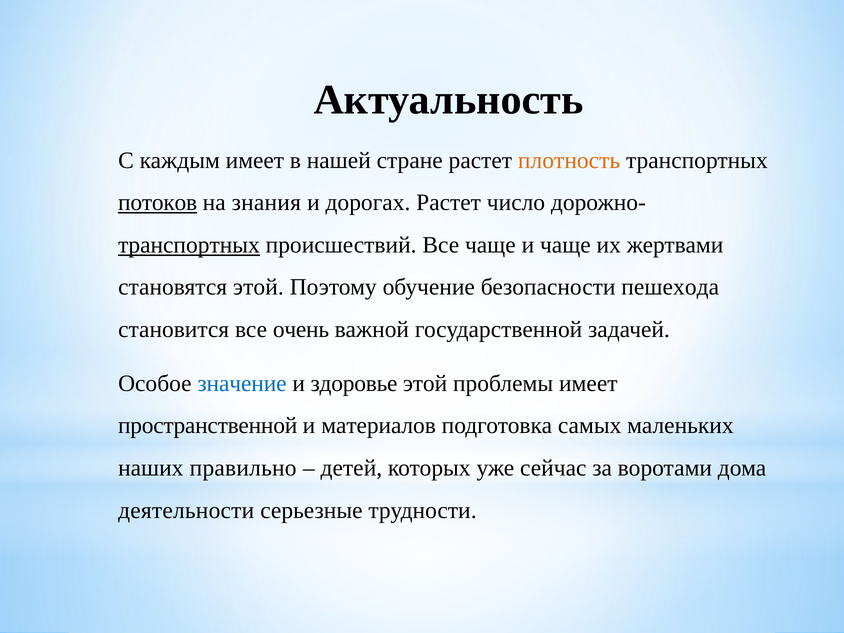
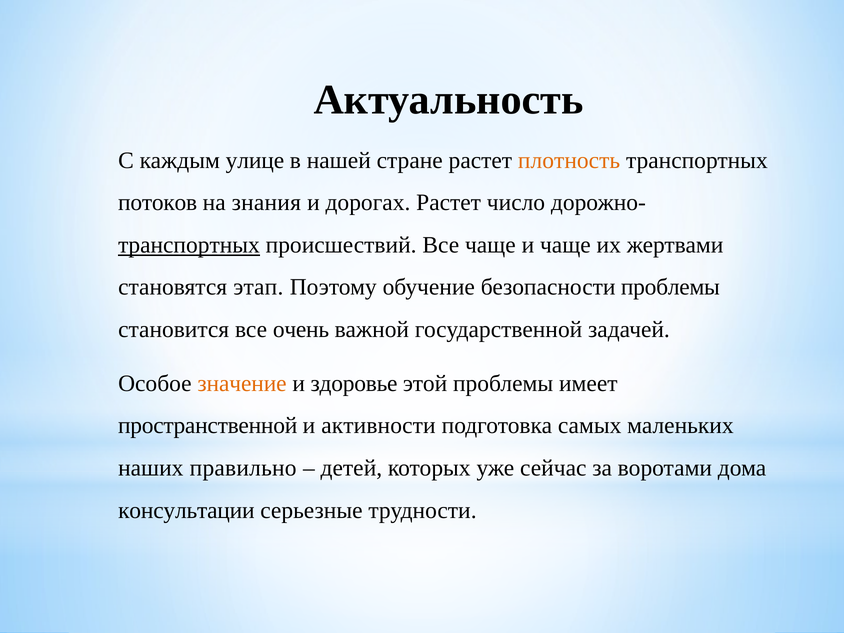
каждым имеет: имеет -> улице (255, 160)
потоков underline: present -> none (158, 203)
становятся этой: этой -> этап (258, 287)
безопасности пешехода: пешехода -> проблемы (670, 287)
значение colour: blue -> orange (242, 383)
материалов: материалов -> активности (378, 426)
деятельности: деятельности -> консультации (186, 510)
